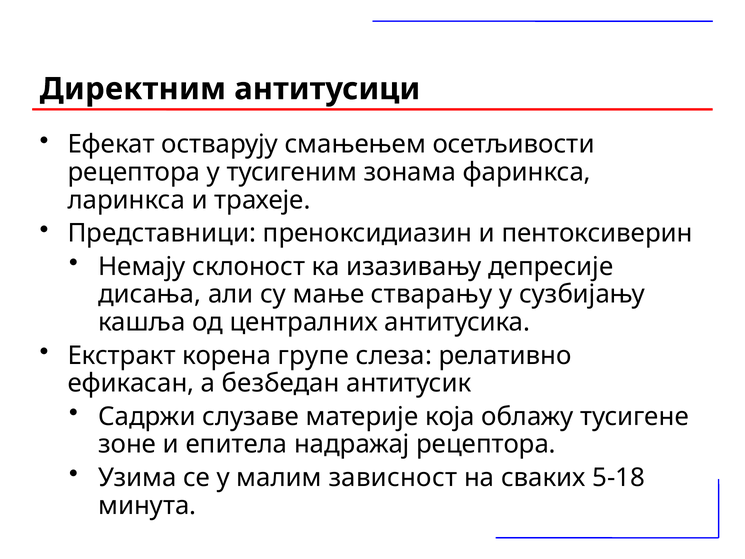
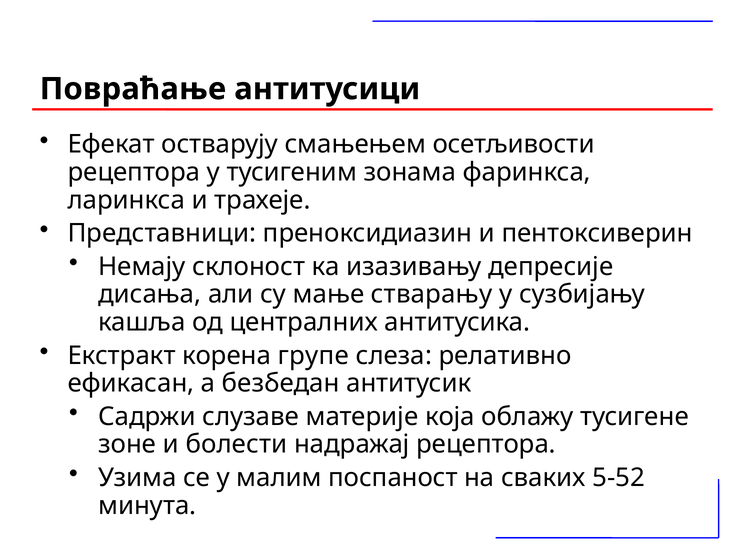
Директним: Директним -> Повраћање (133, 89)
епитела: епитела -> болести (236, 444)
зависност: зависност -> поспаност (393, 477)
5-18: 5-18 -> 5-52 (619, 477)
